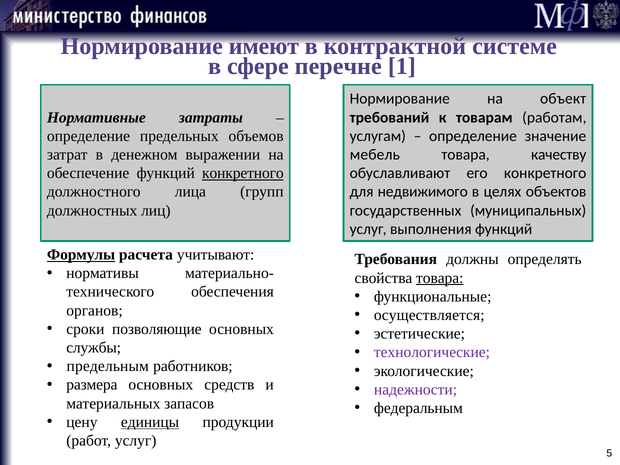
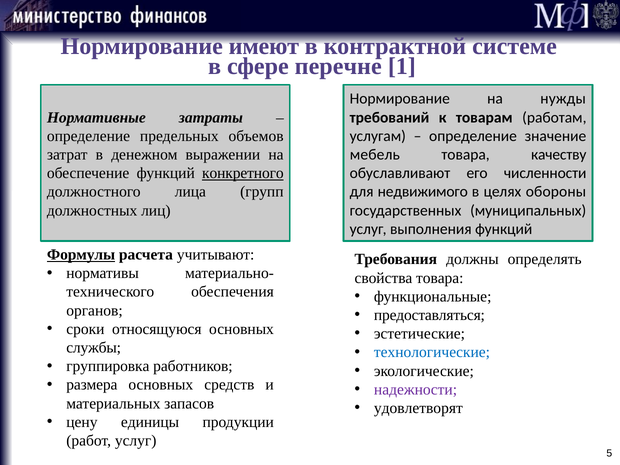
объект: объект -> нужды (563, 99)
его конкретного: конкретного -> численности (545, 173)
объектов: объектов -> обороны (556, 192)
товара underline: present -> none (440, 278)
осуществляется: осуществляется -> предоставляться (429, 315)
позволяющие: позволяющие -> относящуюся (157, 329)
технологические colour: purple -> blue (432, 352)
предельным: предельным -> группировка (108, 366)
федеральным: федеральным -> удовлетворят (418, 408)
единицы underline: present -> none (150, 422)
